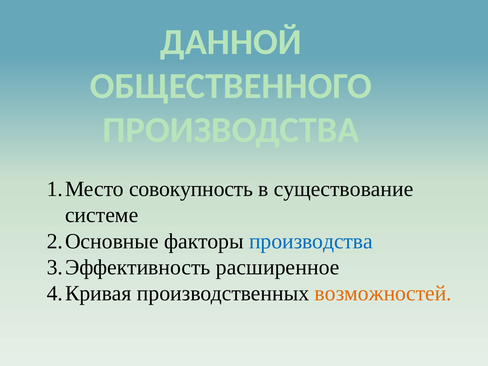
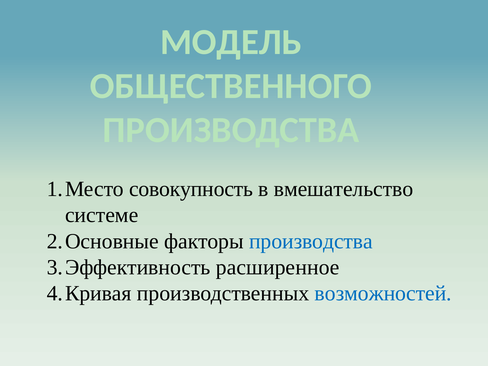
ДАННОЙ: ДАННОЙ -> МОДЕЛЬ (231, 42)
существование: существование -> вмешательство (344, 189)
возможностей colour: orange -> blue (383, 293)
